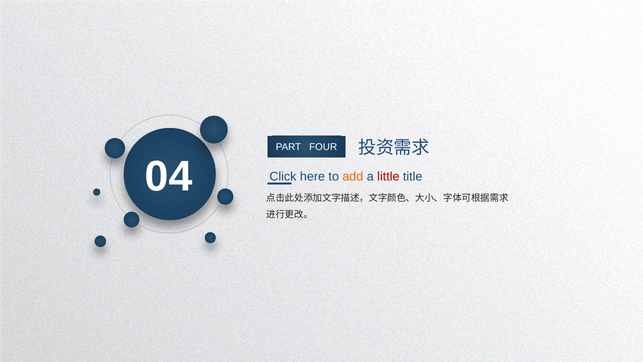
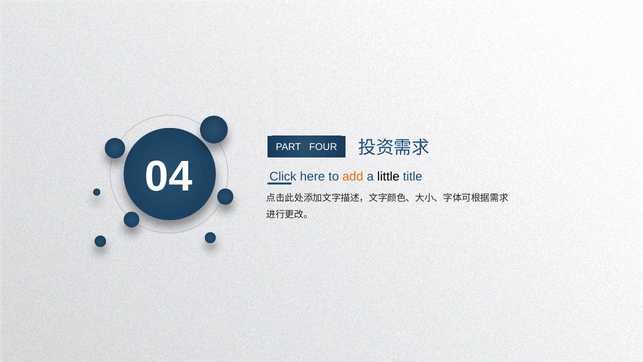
little colour: red -> black (388, 177)
